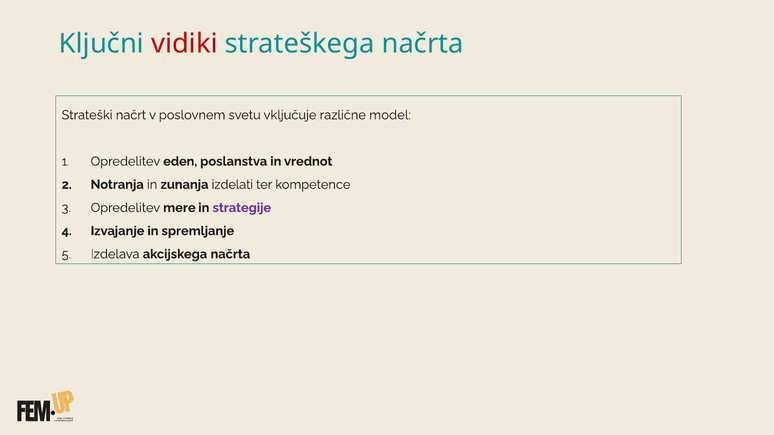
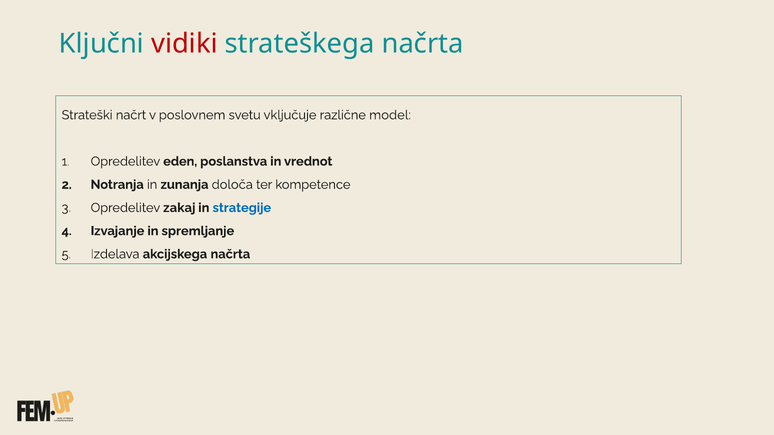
izdelati: izdelati -> določa (232, 185)
mere: mere -> zakaj (179, 208)
strategije colour: purple -> blue (242, 208)
